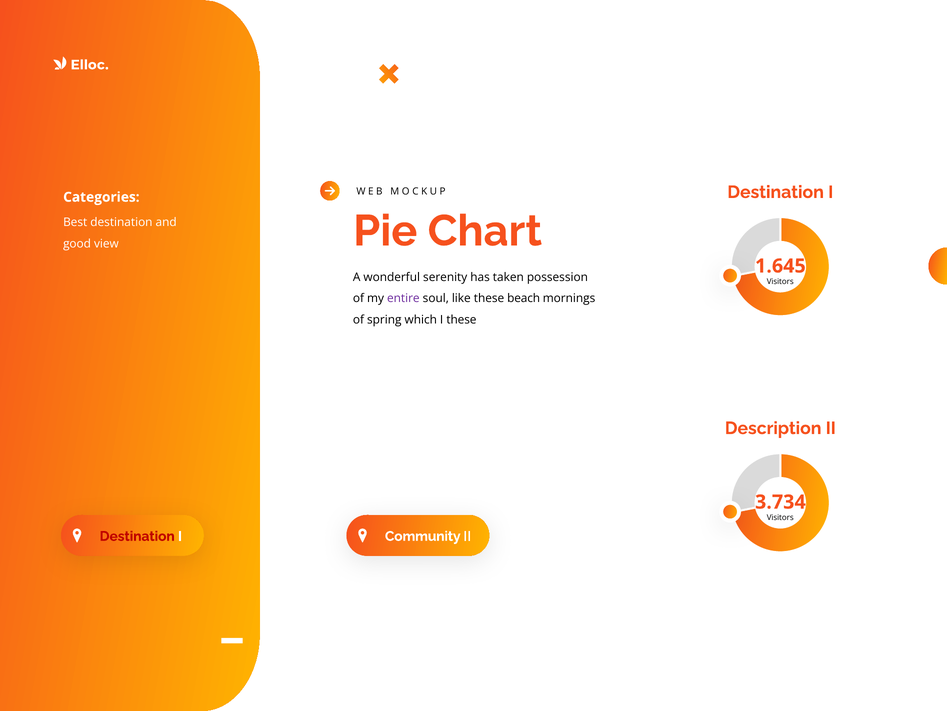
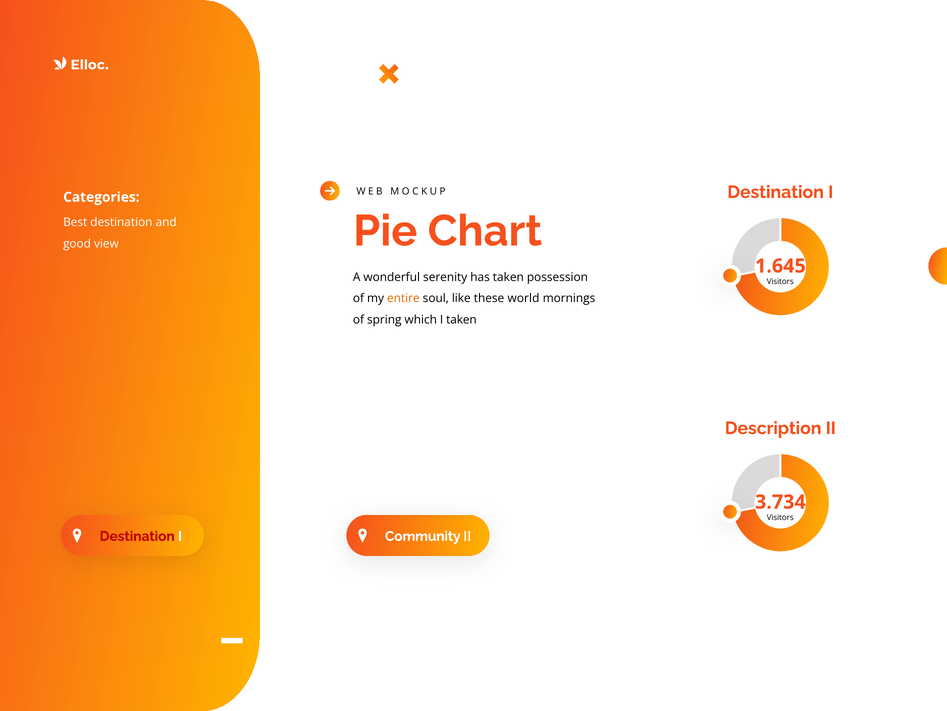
entire colour: purple -> orange (403, 298)
beach: beach -> world (524, 298)
I these: these -> taken (461, 320)
